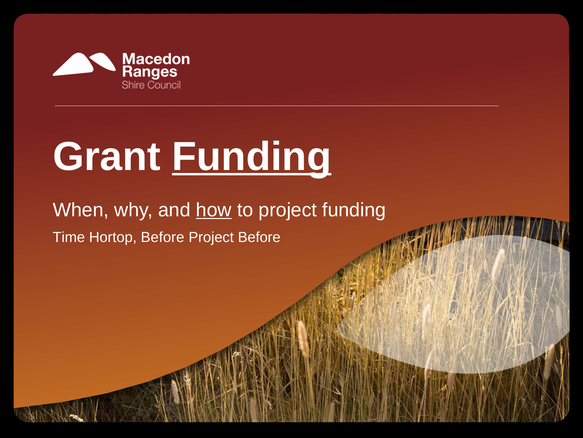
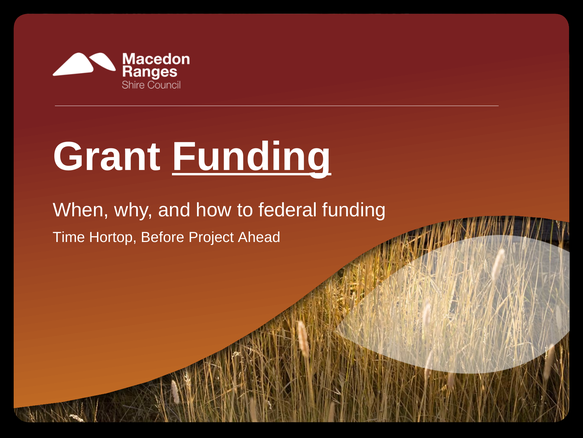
how underline: present -> none (214, 210)
to project: project -> federal (288, 210)
Project Before: Before -> Ahead (259, 237)
